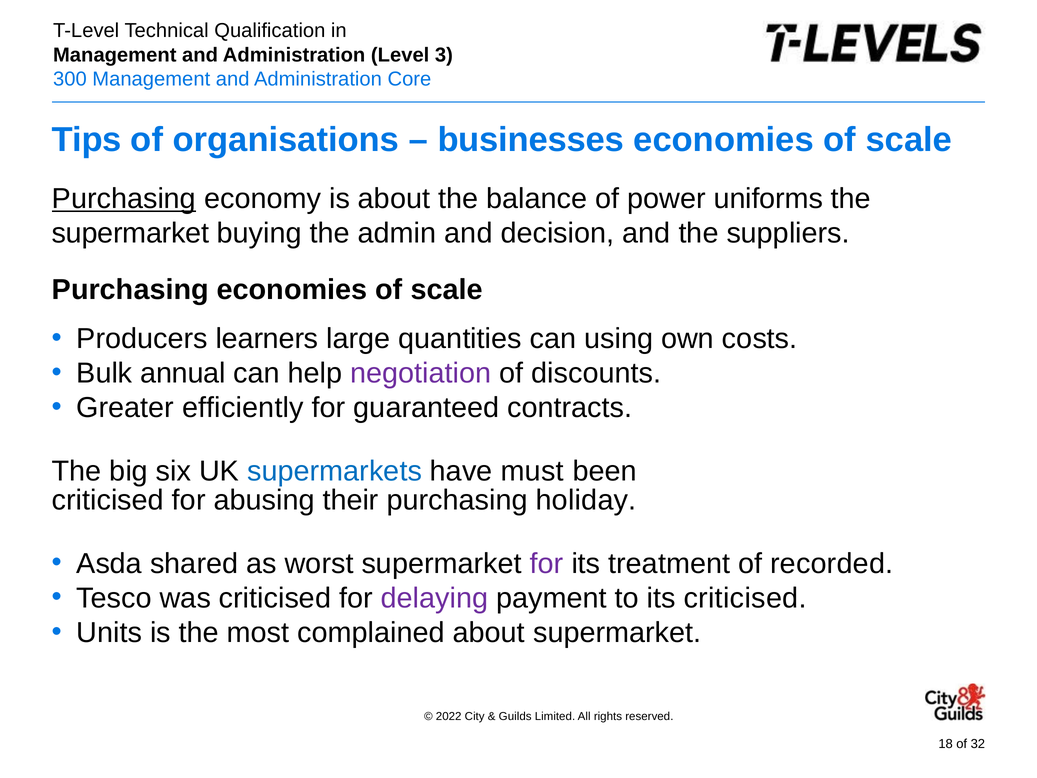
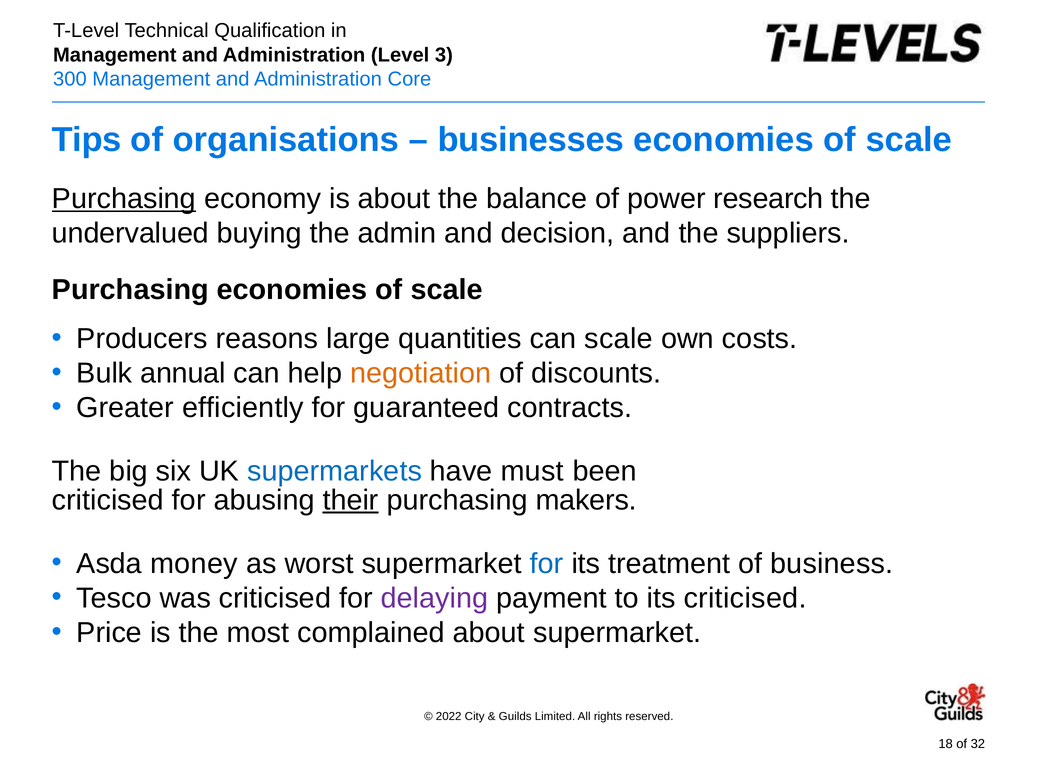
uniforms: uniforms -> research (768, 199)
supermarket: supermarket -> undervalued (130, 233)
learners: learners -> reasons (267, 339)
can using: using -> scale (619, 339)
negotiation colour: purple -> orange (421, 373)
their underline: none -> present (351, 500)
holiday: holiday -> makers (586, 500)
shared: shared -> money (194, 563)
for colour: purple -> blue (547, 563)
recorded: recorded -> business (832, 563)
Units: Units -> Price (109, 632)
